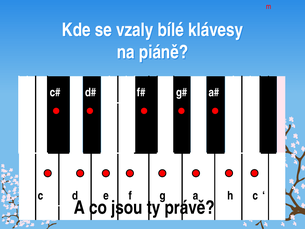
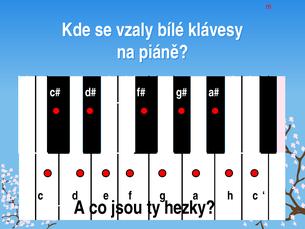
právě: právě -> hezky (190, 208)
